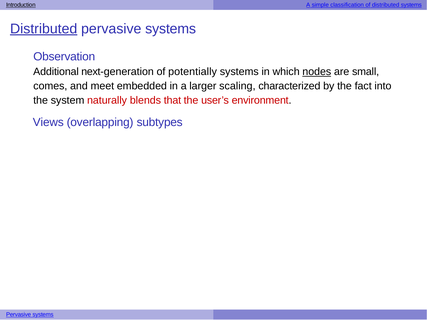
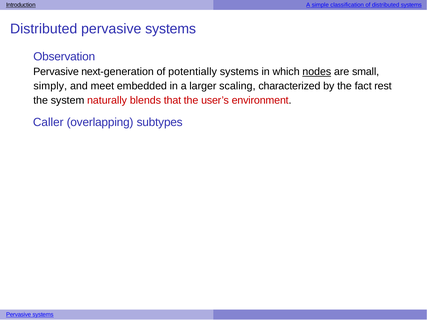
Distributed underline: present -> none (44, 29)
Additional: Additional -> Pervasive (56, 72)
comes: comes -> simply (50, 86)
into: into -> rest (383, 86)
Views: Views -> Caller (48, 123)
